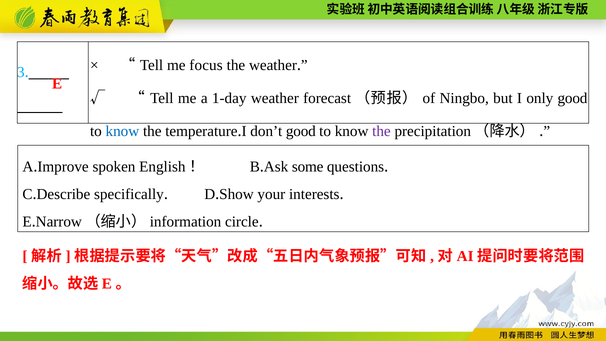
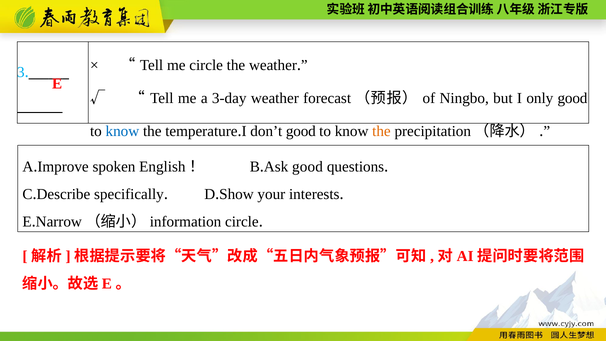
me focus: focus -> circle (206, 65)
1-day: 1-day -> 3-day (229, 98)
the colour: purple -> orange (381, 131)
some: some -> good (307, 167)
